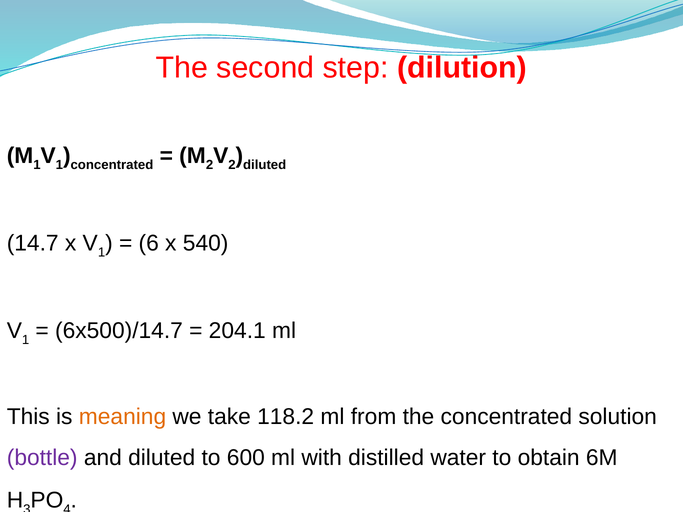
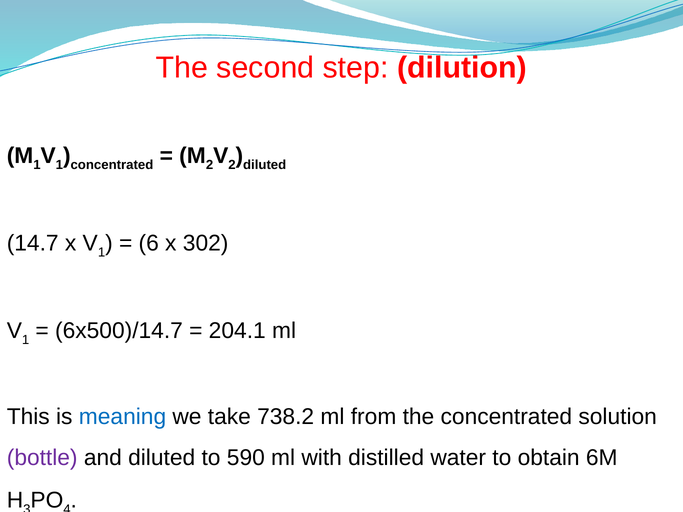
540: 540 -> 302 (206, 243)
meaning colour: orange -> blue (123, 417)
118.2: 118.2 -> 738.2 (286, 417)
600: 600 -> 590 (246, 458)
